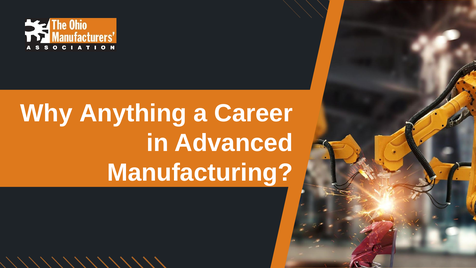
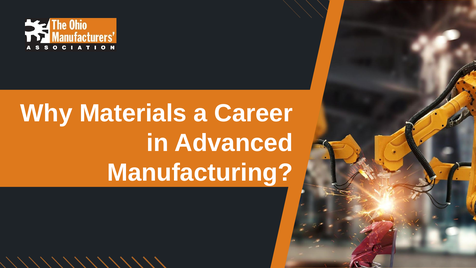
Anything: Anything -> Materials (133, 113)
